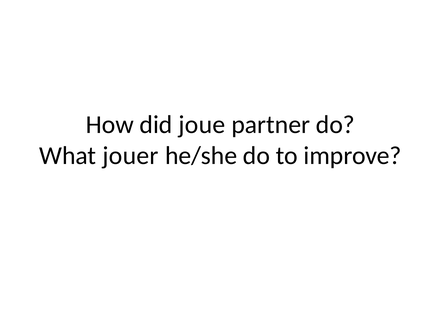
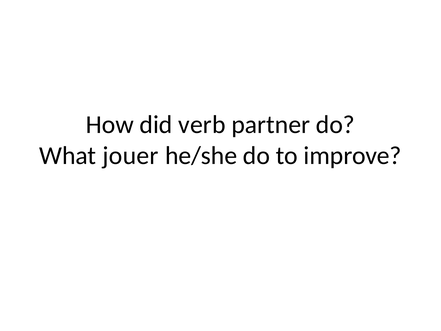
joue: joue -> verb (202, 125)
